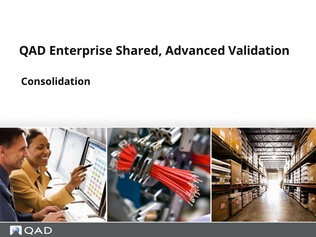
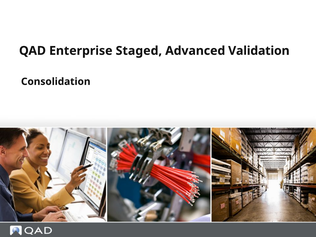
Shared: Shared -> Staged (139, 51)
